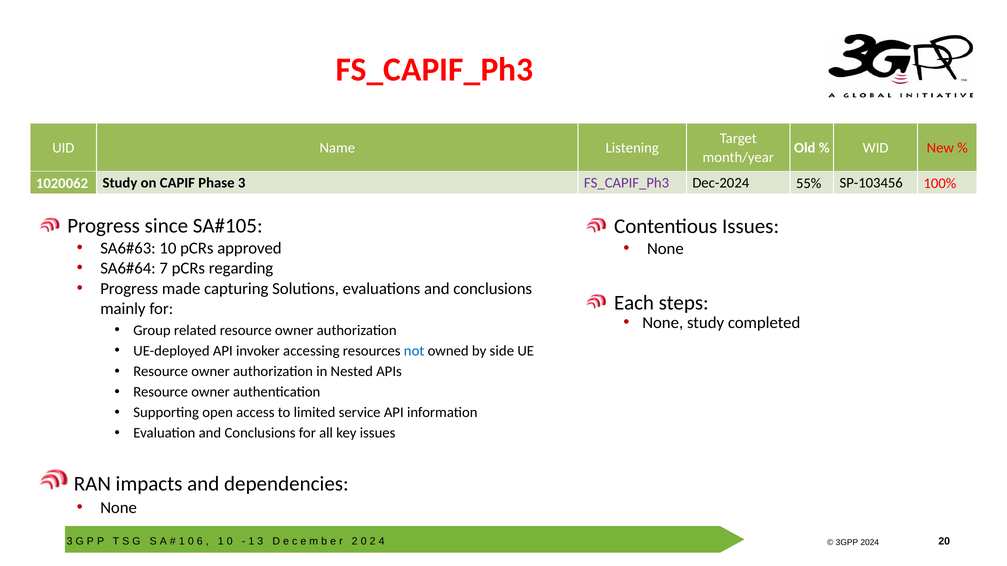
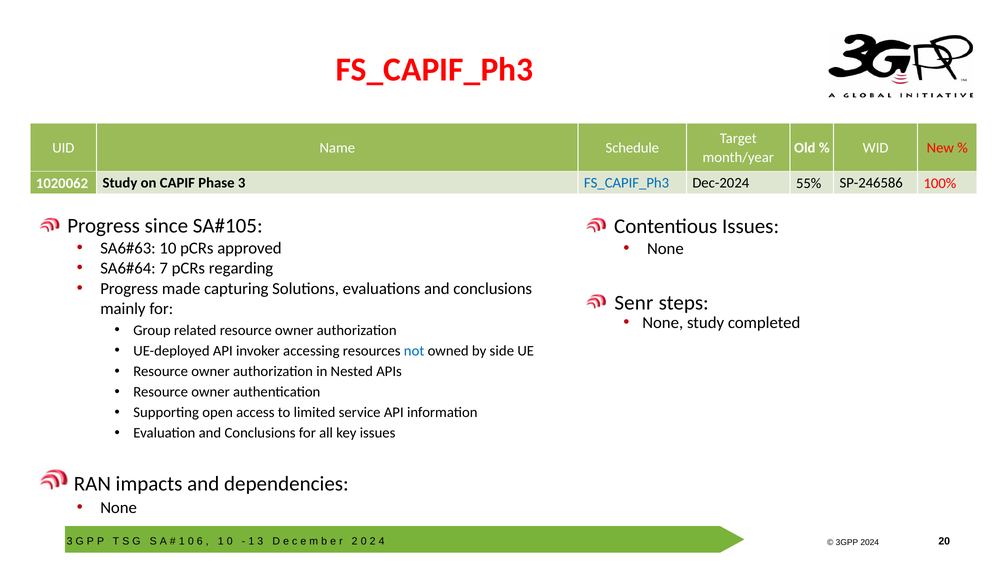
Listening: Listening -> Schedule (632, 148)
FS_CAPIF_Ph3 colour: purple -> blue (627, 183)
SP-103456: SP-103456 -> SP-246586 (871, 183)
Each: Each -> Senr (634, 303)
